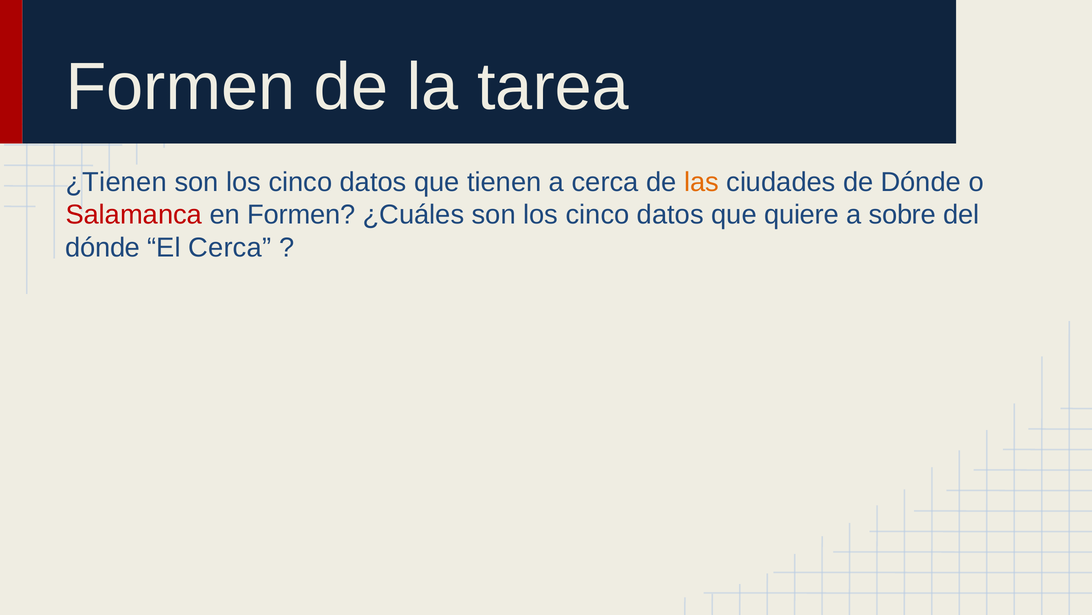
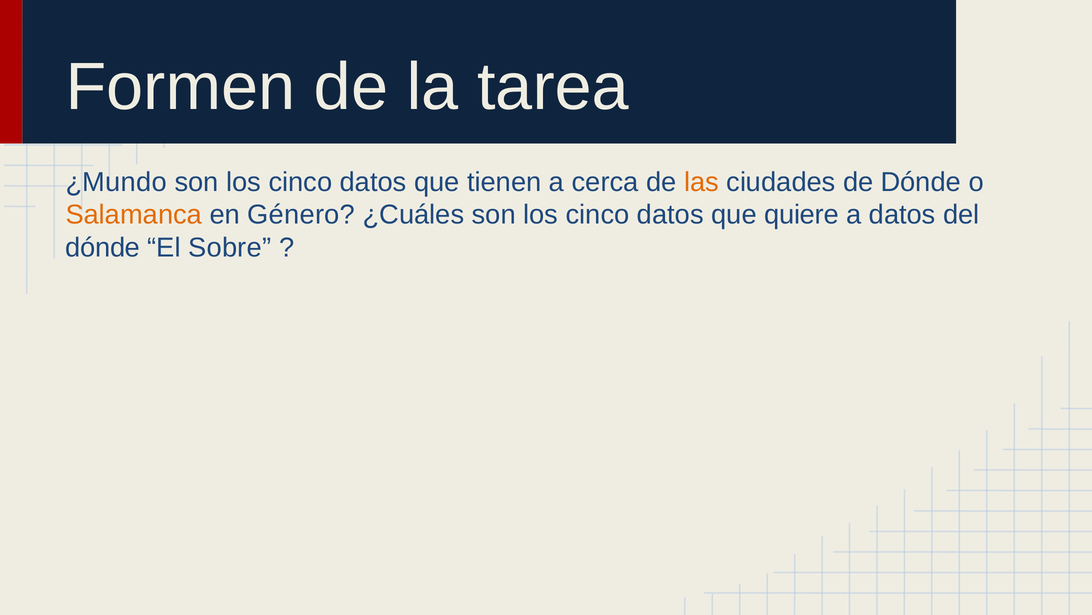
¿Tienen: ¿Tienen -> ¿Mundo (116, 182)
Salamanca colour: red -> orange (134, 215)
en Formen: Formen -> Género (301, 215)
a sobre: sobre -> datos (902, 215)
El Cerca: Cerca -> Sobre (230, 247)
